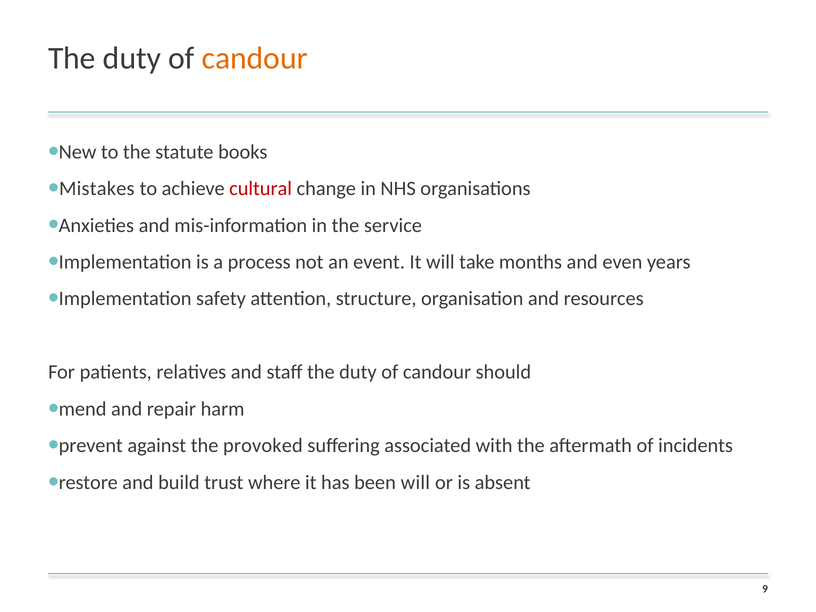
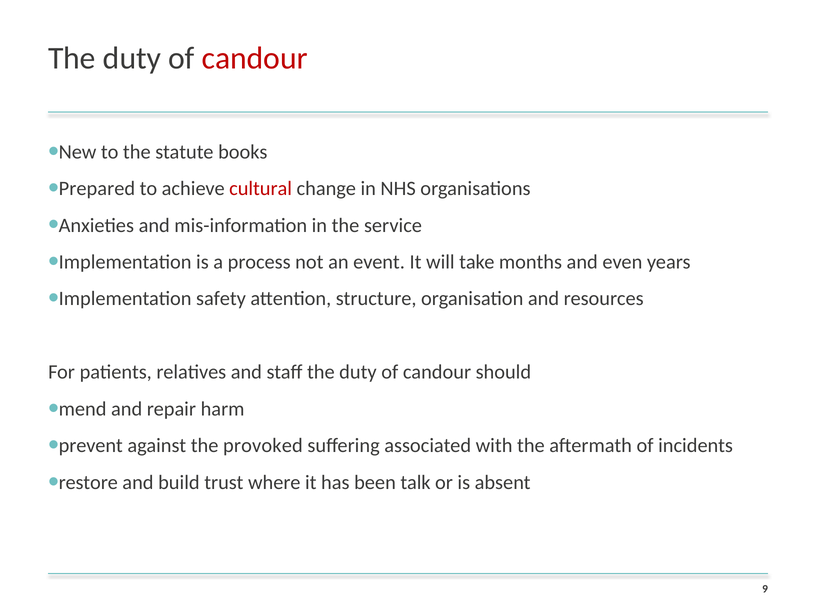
candour colour: orange -> red (255, 59)
Mistakes: Mistakes -> Prepared (97, 189)
been will: will -> talk (415, 482)
